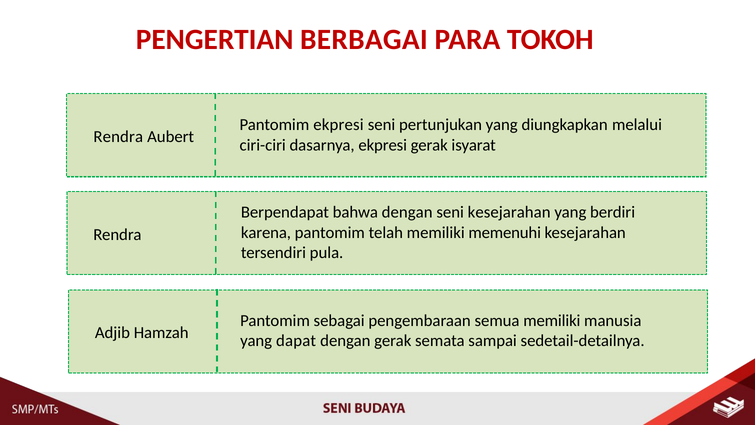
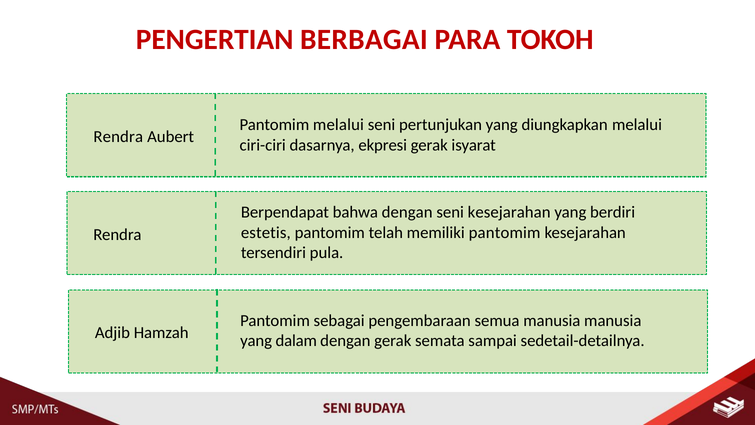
Pantomim ekpresi: ekpresi -> melalui (338, 125)
karena: karena -> estetis (266, 232)
memiliki memenuhi: memenuhi -> pantomim (505, 232)
semua memiliki: memiliki -> manusia (552, 321)
dapat: dapat -> dalam (296, 341)
